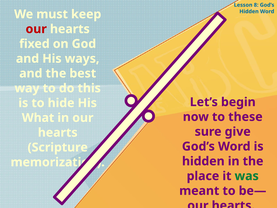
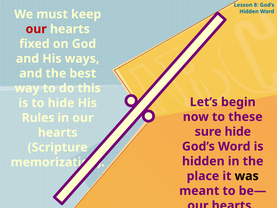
What: What -> Rules (38, 118)
give: give -> hide (238, 131)
was colour: green -> black (247, 176)
